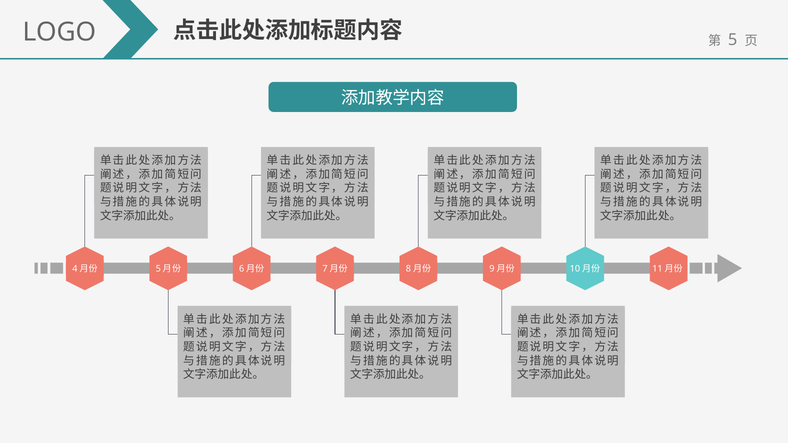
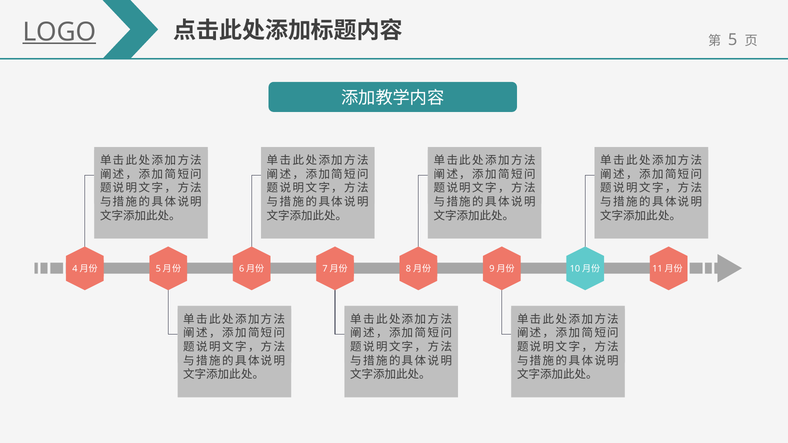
LOGO underline: none -> present (59, 32)
